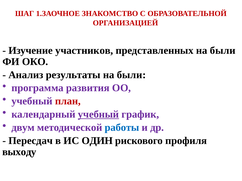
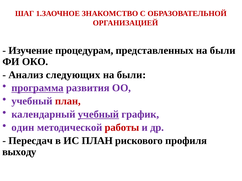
участников: участников -> процедурам (84, 51)
результаты: результаты -> следующих (73, 75)
программа underline: none -> present (38, 88)
двум: двум -> один (23, 128)
работы colour: blue -> red (122, 128)
ИС ОДИН: ОДИН -> ПЛАН (97, 141)
